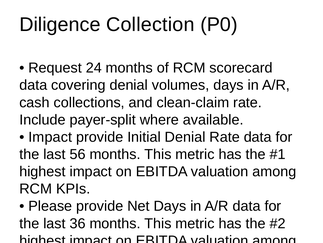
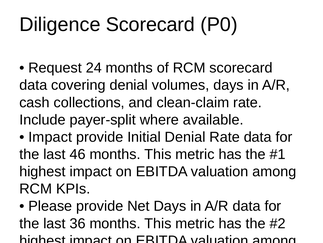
Diligence Collection: Collection -> Scorecard (150, 25)
56: 56 -> 46 (78, 154)
